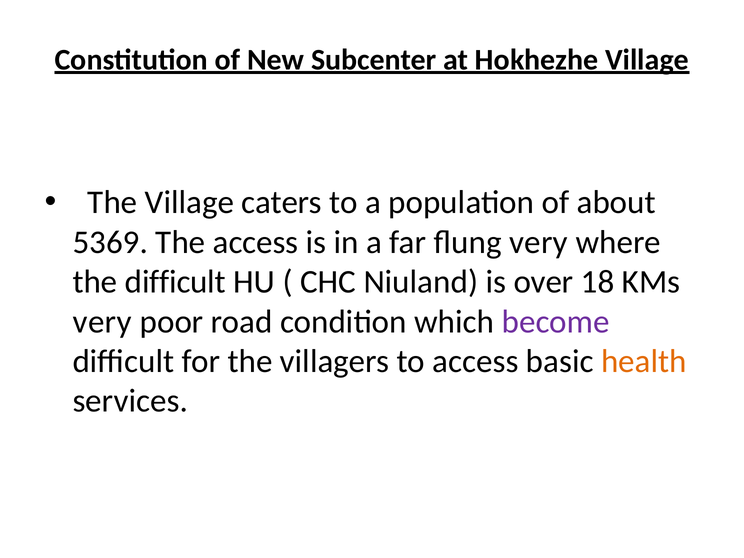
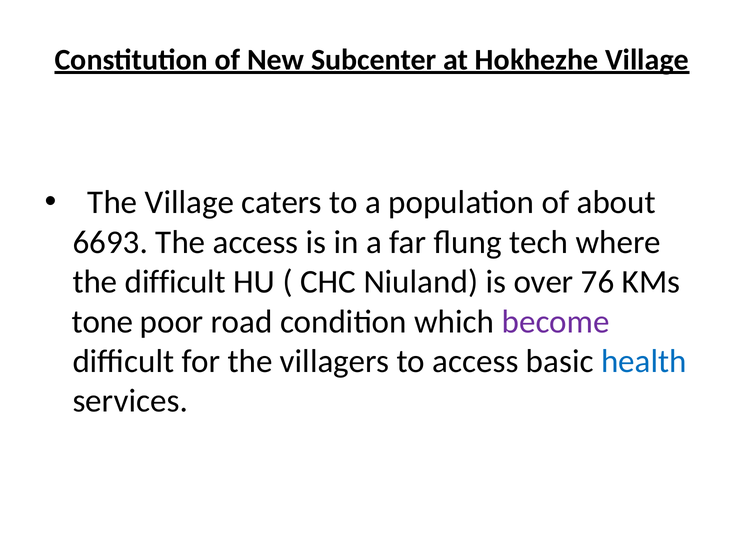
5369: 5369 -> 6693 (110, 242)
flung very: very -> tech (539, 242)
18: 18 -> 76 (598, 282)
very: very -> tone (103, 322)
health colour: orange -> blue (644, 361)
